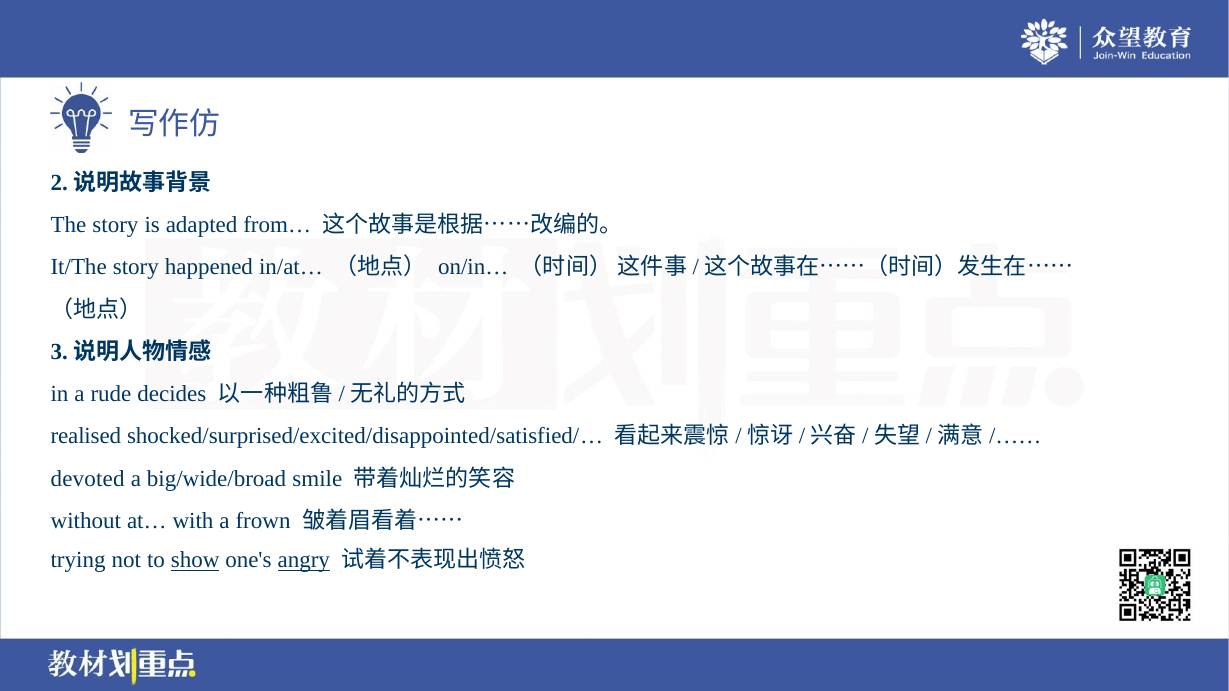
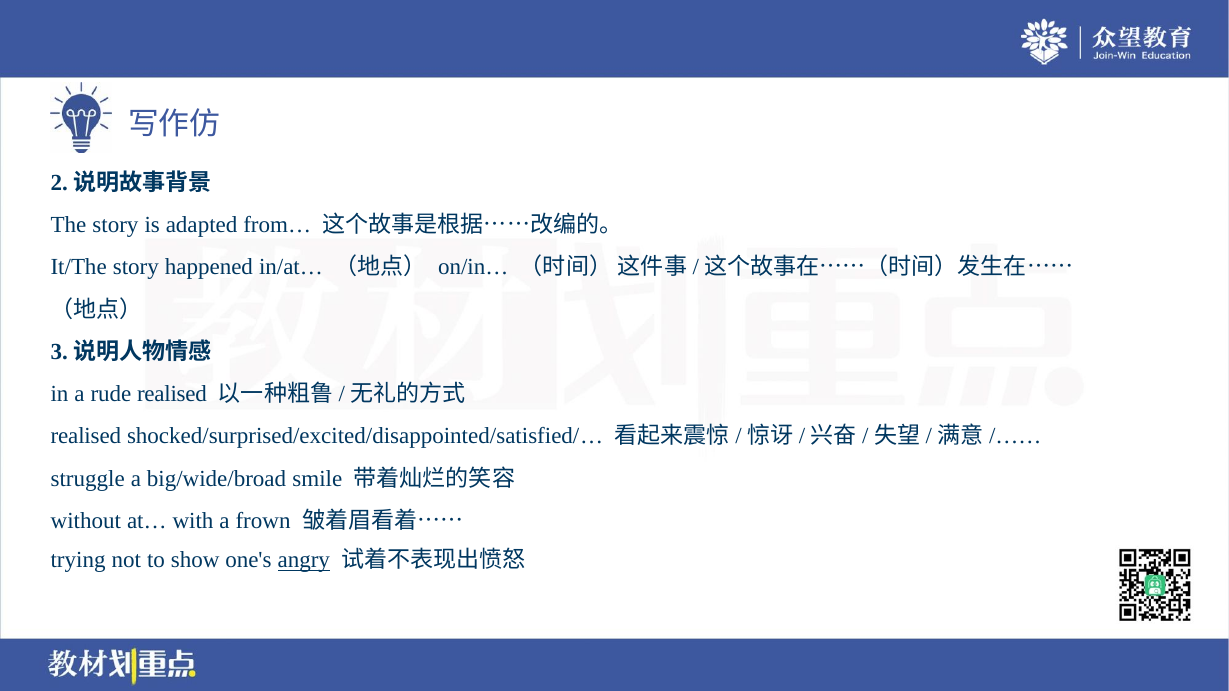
rude decides: decides -> realised (172, 394)
devoted: devoted -> struggle (88, 479)
show underline: present -> none (195, 561)
